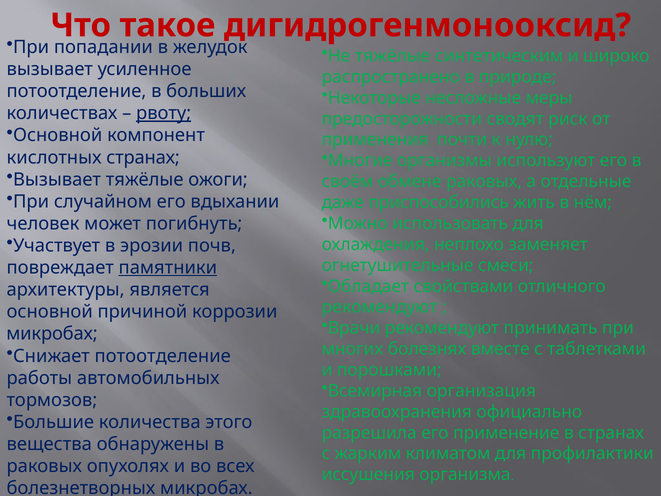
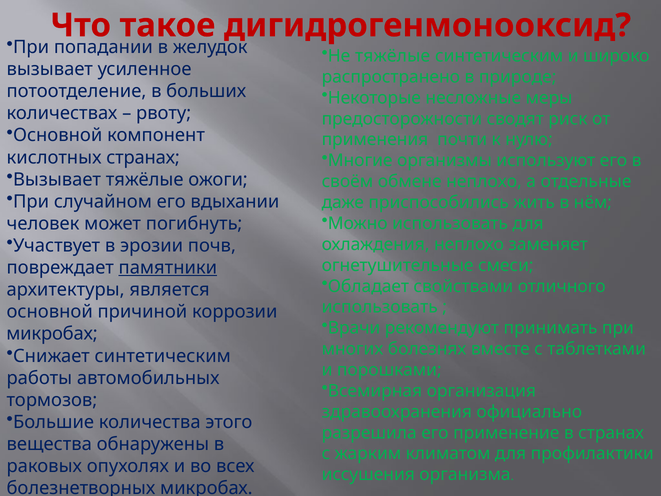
рвоту underline: present -> none (164, 113)
обмене раковых: раковых -> неплохо (484, 182)
рекомендуют: рекомендуют -> использовать (380, 307)
Снижает потоотделение: потоотделение -> синтетическим (163, 356)
